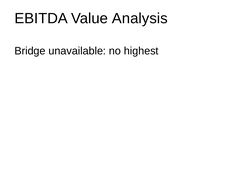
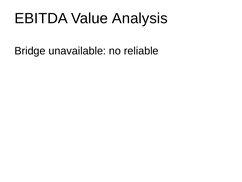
highest: highest -> reliable (141, 51)
